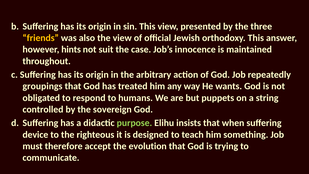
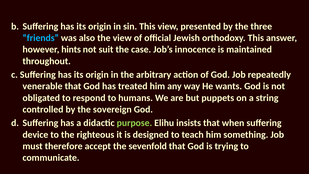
friends colour: yellow -> light blue (41, 38)
groupings: groupings -> venerable (43, 86)
evolution: evolution -> sevenfold (148, 146)
